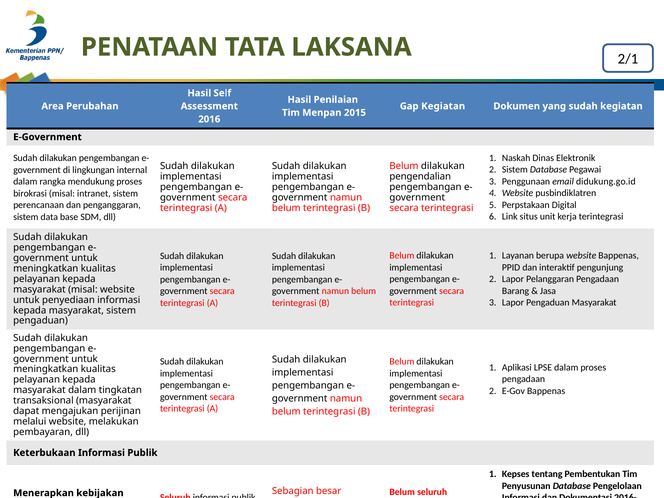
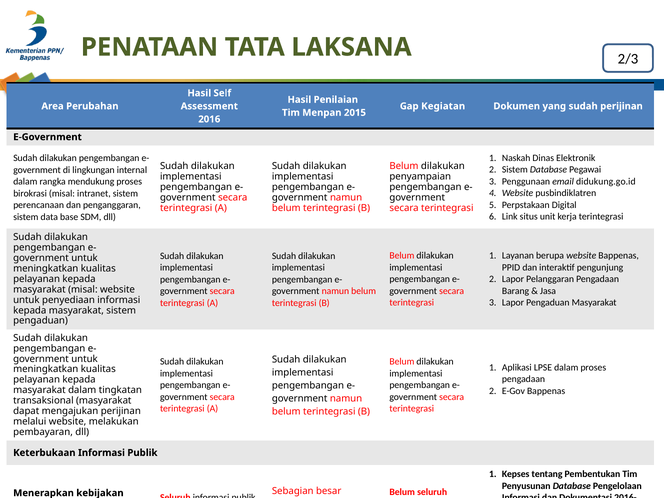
2/1: 2/1 -> 2/3 (628, 59)
sudah kegiatan: kegiatan -> perijinan (621, 106)
pengendalian: pengendalian -> penyampaian (420, 177)
